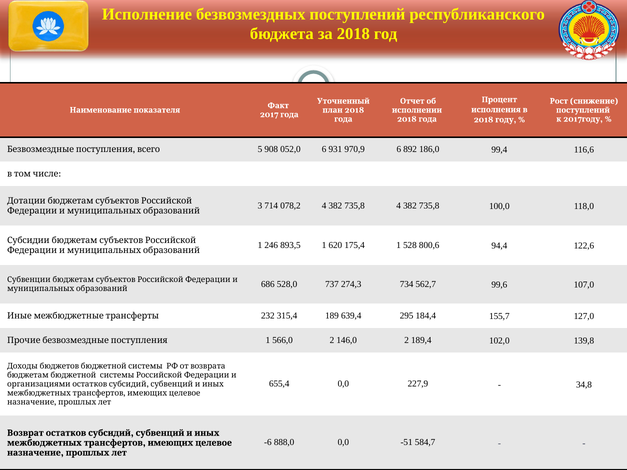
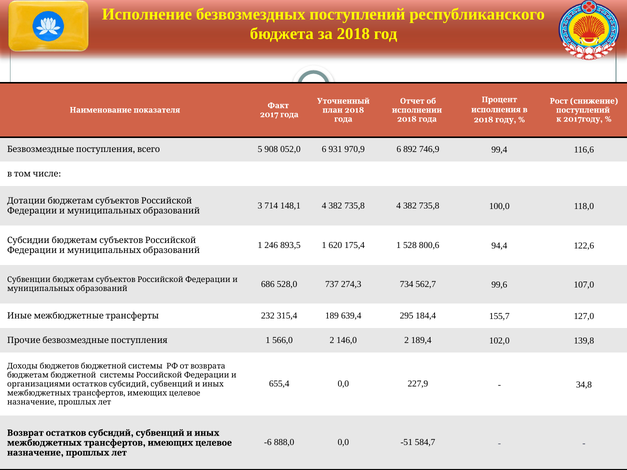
186,0: 186,0 -> 746,9 (429, 149)
078,2: 078,2 -> 148,1 (290, 206)
